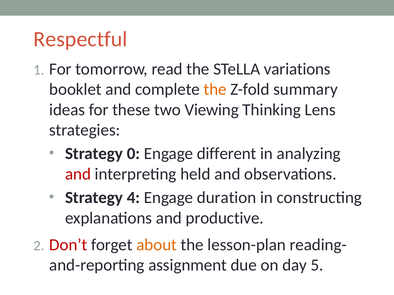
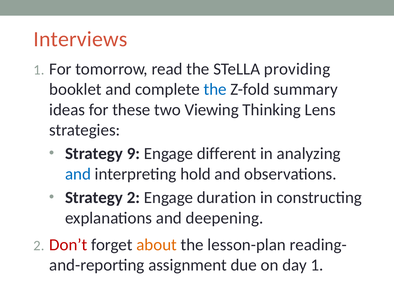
Respectful: Respectful -> Interviews (80, 39)
variations: variations -> providing (297, 69)
the colour: orange -> blue (215, 90)
0: 0 -> 9 (133, 154)
and colour: red -> blue (78, 174)
held: held -> hold (196, 174)
Strategy 4: 4 -> 2 (133, 198)
productive: productive -> deepening (225, 218)
day 5: 5 -> 1 (317, 266)
